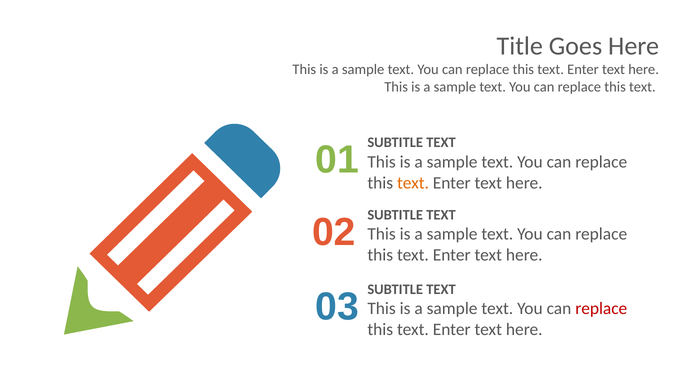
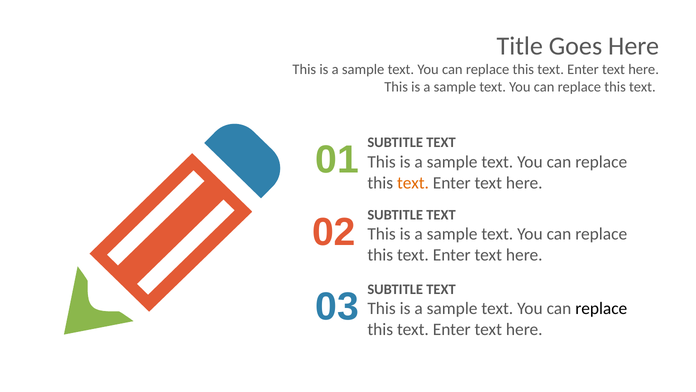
replace colour: red -> black (601, 308)
